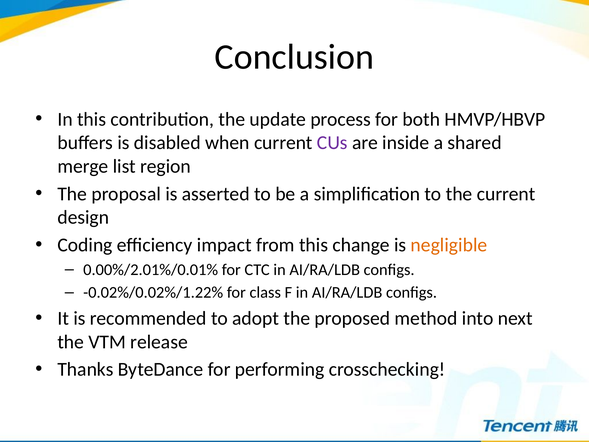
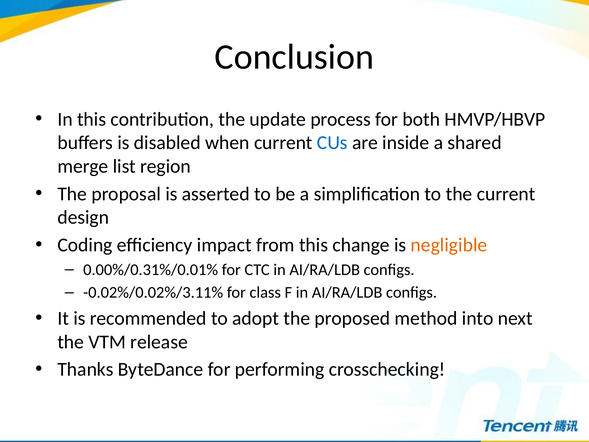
CUs colour: purple -> blue (332, 143)
0.00%/2.01%/0.01%: 0.00%/2.01%/0.01% -> 0.00%/0.31%/0.01% (151, 269)
-0.02%/0.02%/1.22%: -0.02%/0.02%/1.22% -> -0.02%/0.02%/3.11% (153, 292)
